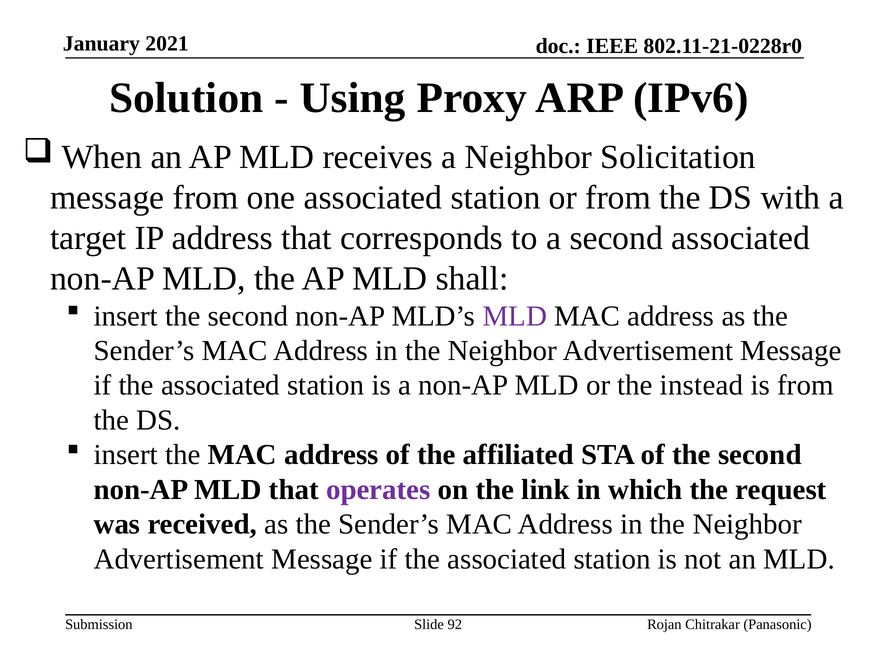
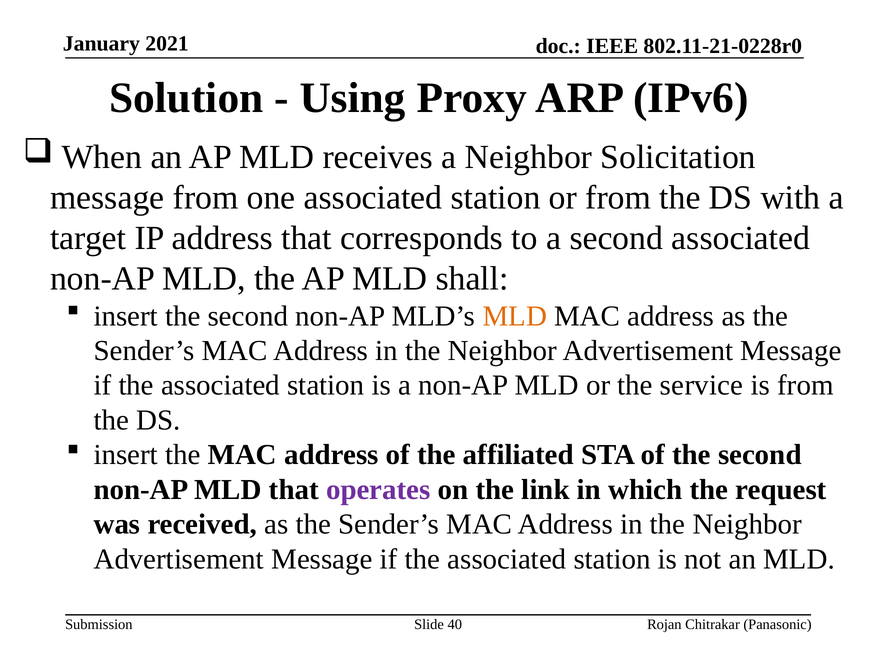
MLD colour: purple -> orange (515, 316)
instead: instead -> service (702, 386)
92: 92 -> 40 (455, 625)
